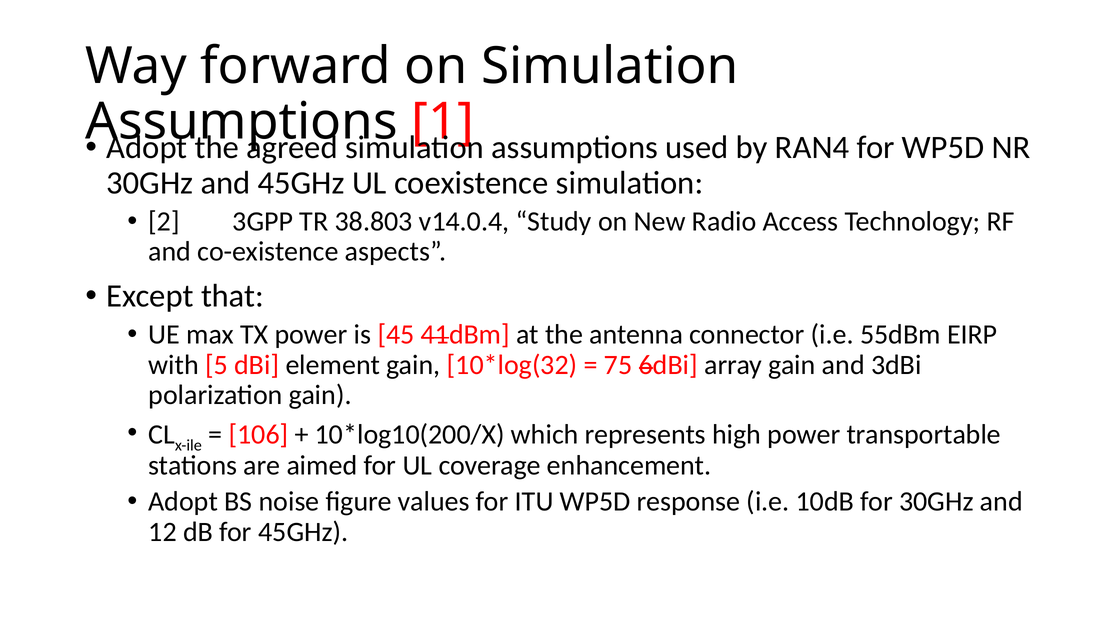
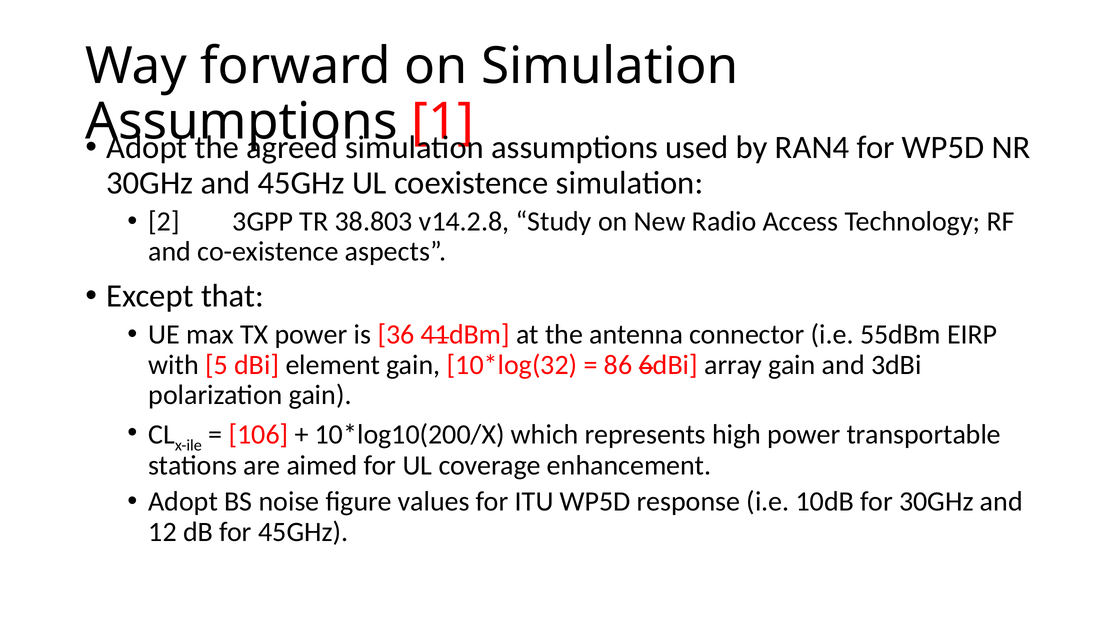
v14.0.4: v14.0.4 -> v14.2.8 (464, 221)
45: 45 -> 36 (396, 335)
75: 75 -> 86 (618, 365)
